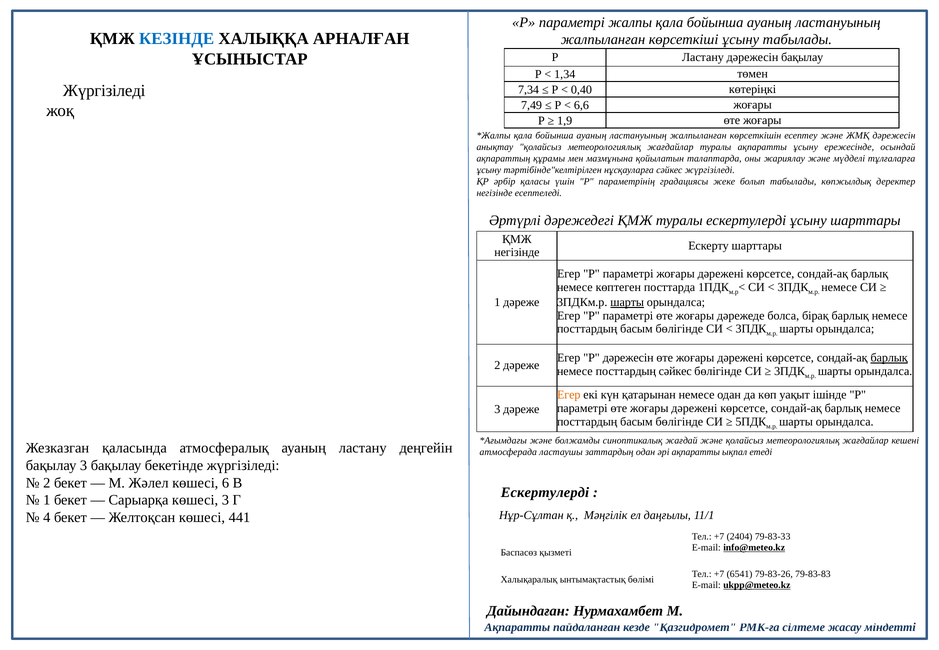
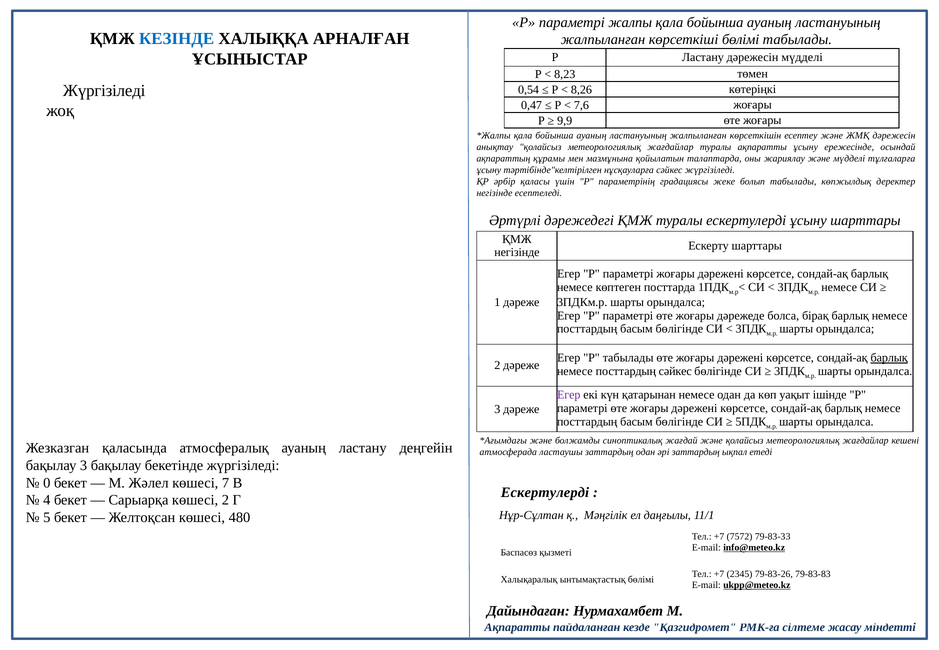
көрсеткіші ұсыну: ұсыну -> бөлімі (741, 40)
дәрежесін бақылау: бақылау -> мүдделі (802, 57)
1,34: 1,34 -> 8,23 (565, 74)
7,34: 7,34 -> 0,54 (529, 90)
0,40: 0,40 -> 8,26 (581, 90)
7,49: 7,49 -> 0,47 (532, 105)
6,6: 6,6 -> 7,6 (581, 105)
1,9: 1,9 -> 9,9 (565, 121)
шарты underline: present -> none (627, 302)
Р дәрежесін: дәрежесін -> табылады (628, 358)
Егер colour: orange -> purple (569, 395)
әрі ақпаратты: ақпаратты -> заттардың (696, 452)
2: 2 -> 0 (47, 483)
6: 6 -> 7 (226, 483)
1: 1 -> 4 (47, 500)
көшесі 3: 3 -> 2 (225, 500)
4: 4 -> 5 (47, 517)
441: 441 -> 480 (239, 517)
2404: 2404 -> 7572 (740, 537)
6541: 6541 -> 2345 (740, 574)
